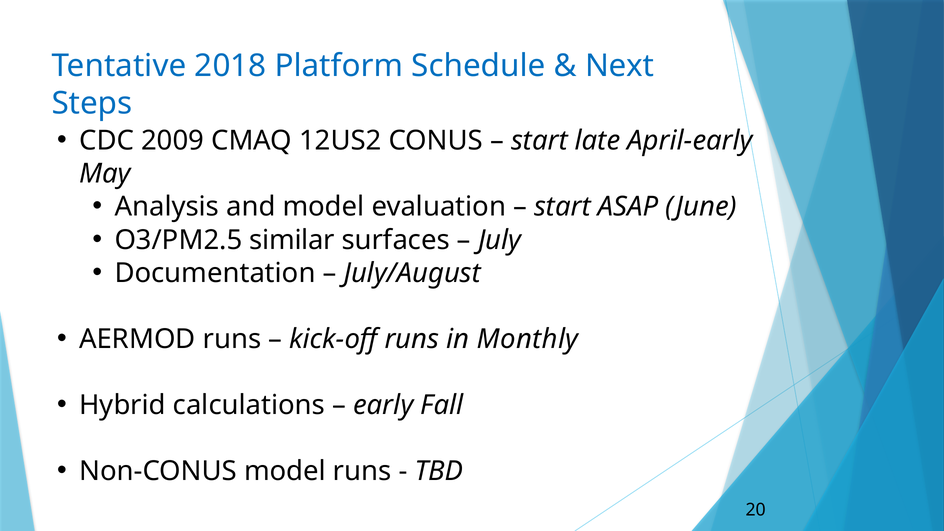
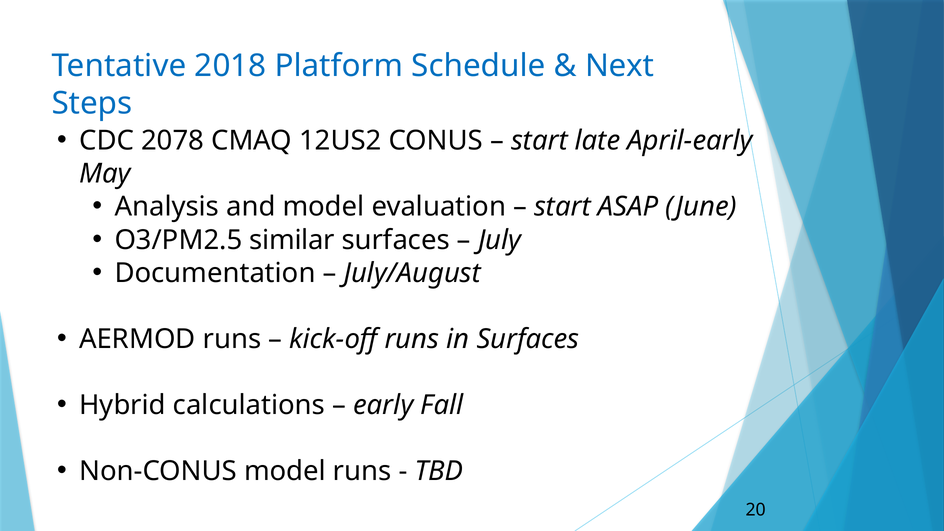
2009: 2009 -> 2078 (173, 141)
in Monthly: Monthly -> Surfaces (528, 339)
